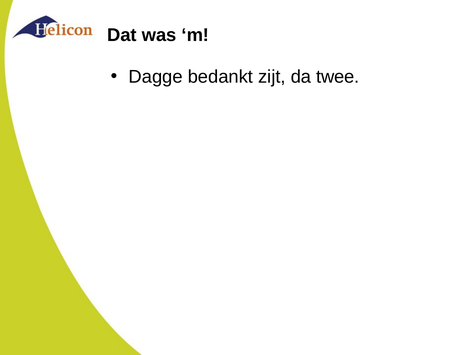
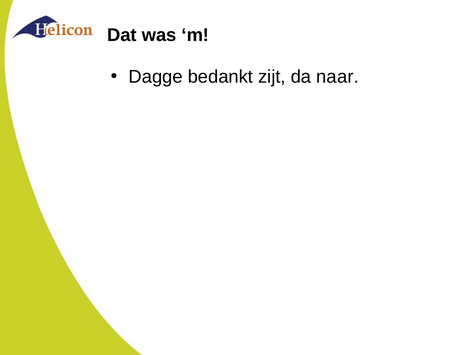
twee: twee -> naar (338, 77)
